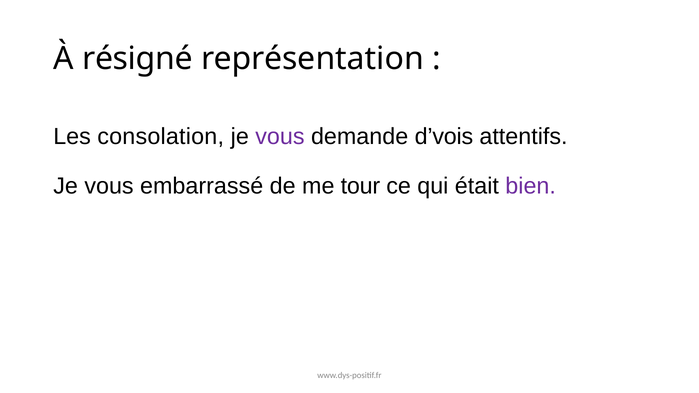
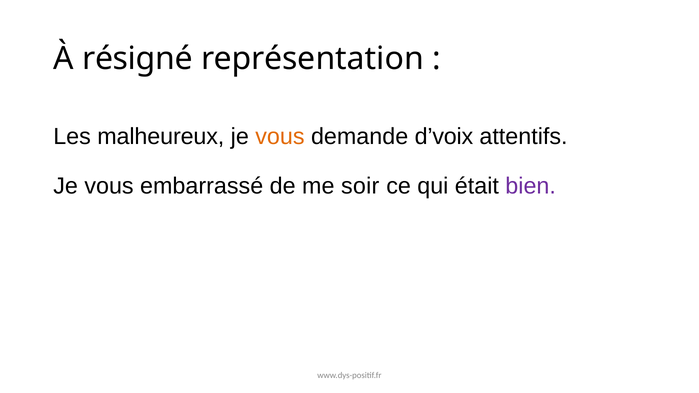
consolation: consolation -> malheureux (161, 137)
vous colour: purple -> orange (280, 137)
d’vois: d’vois -> d’voix (444, 137)
tour: tour -> soir (360, 186)
